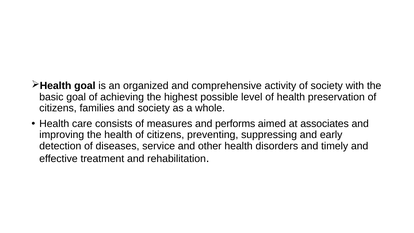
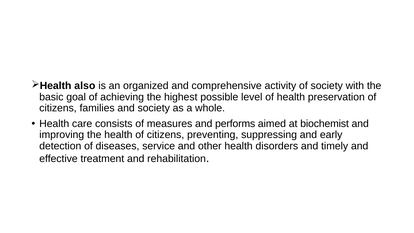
goal: goal -> also (85, 86)
associates: associates -> biochemist (325, 124)
